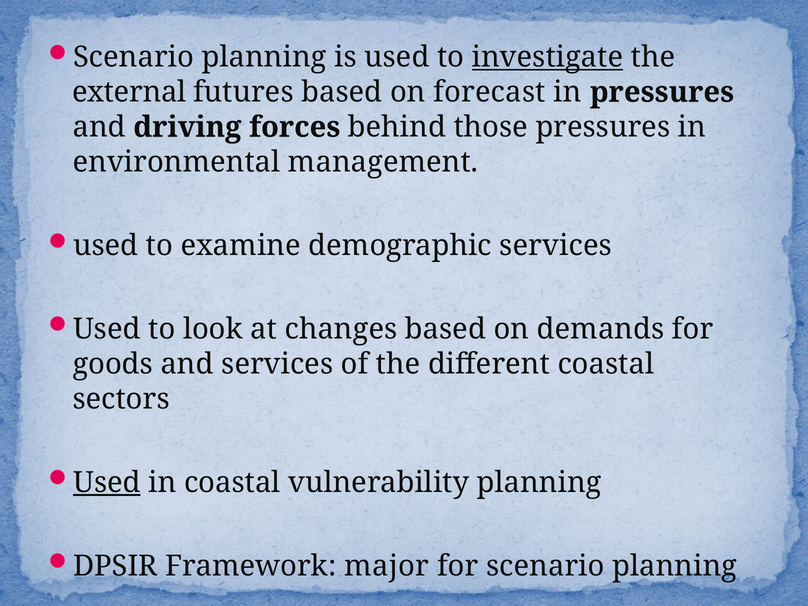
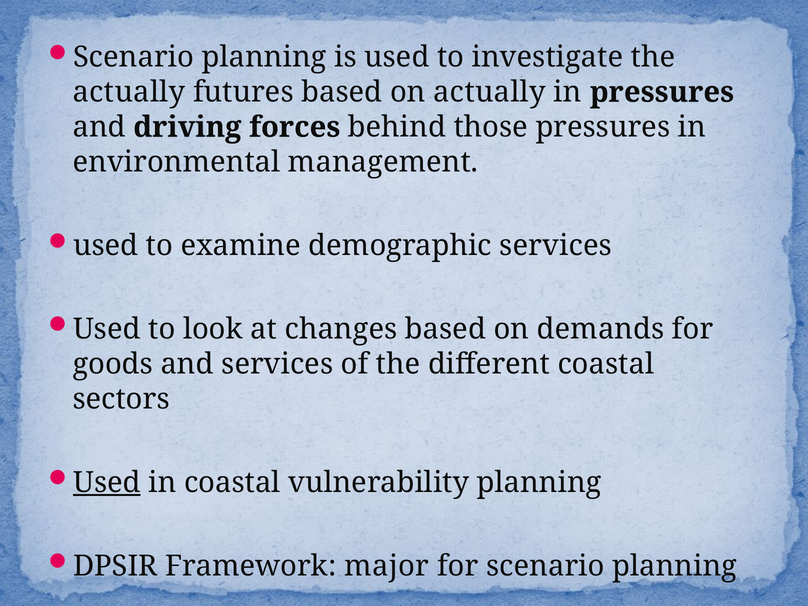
investigate underline: present -> none (547, 57)
external: external -> actually (129, 92)
on forecast: forecast -> actually (489, 92)
